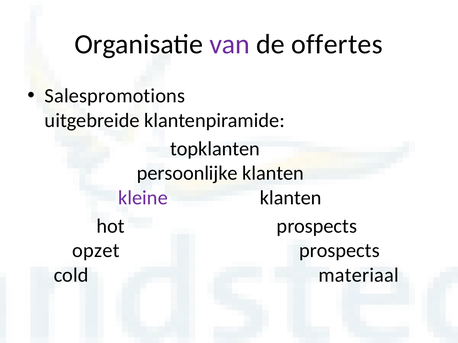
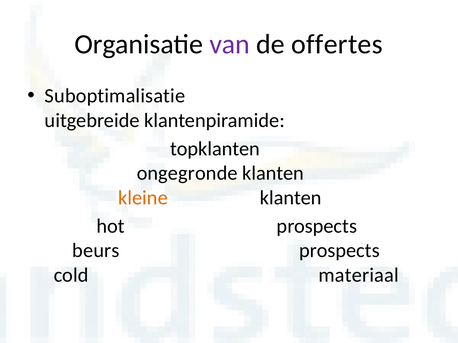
Salespromotions: Salespromotions -> Suboptimalisatie (115, 96)
persoonlijke: persoonlijke -> ongegronde (187, 174)
kleine colour: purple -> orange (143, 198)
opzet: opzet -> beurs (96, 251)
